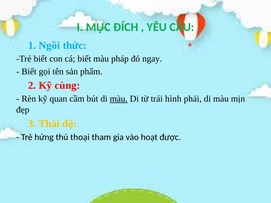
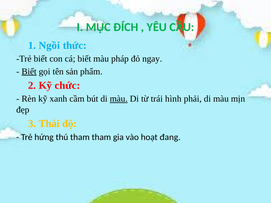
Biết underline: none -> present (29, 72)
cùng: cùng -> chức (67, 85)
quan: quan -> xanh (58, 99)
thú thoại: thoại -> tham (80, 137)
được: được -> đang (170, 137)
